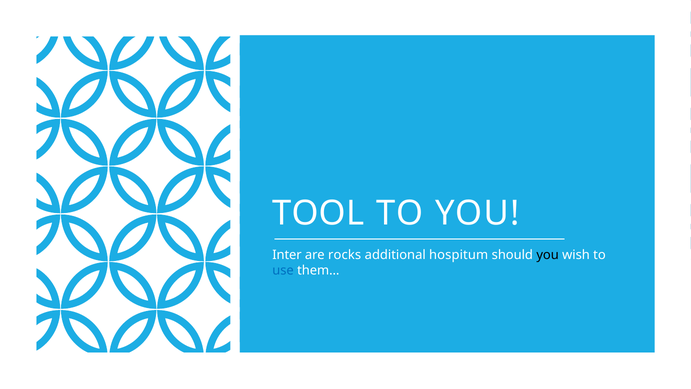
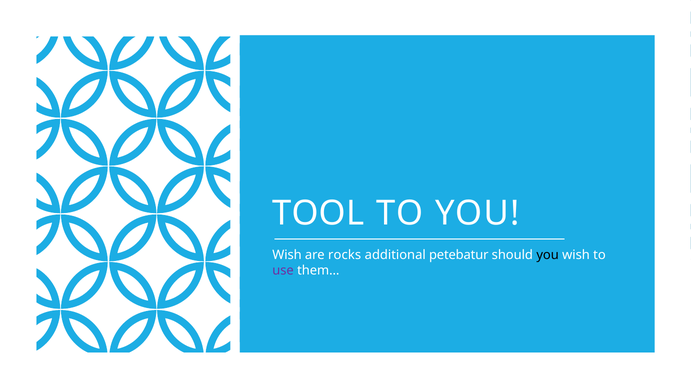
Inter: Inter -> Wish (287, 255)
hospitum: hospitum -> petebatur (459, 255)
use colour: blue -> purple (283, 270)
